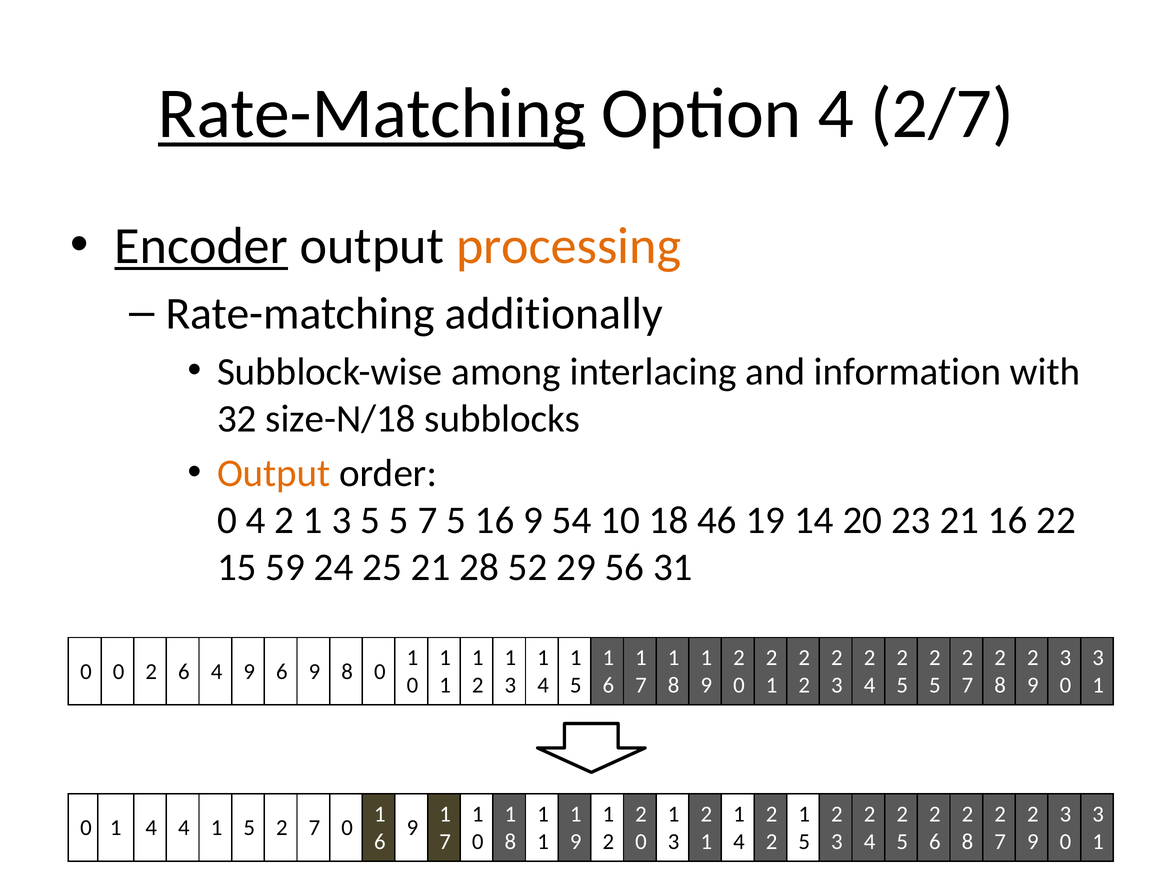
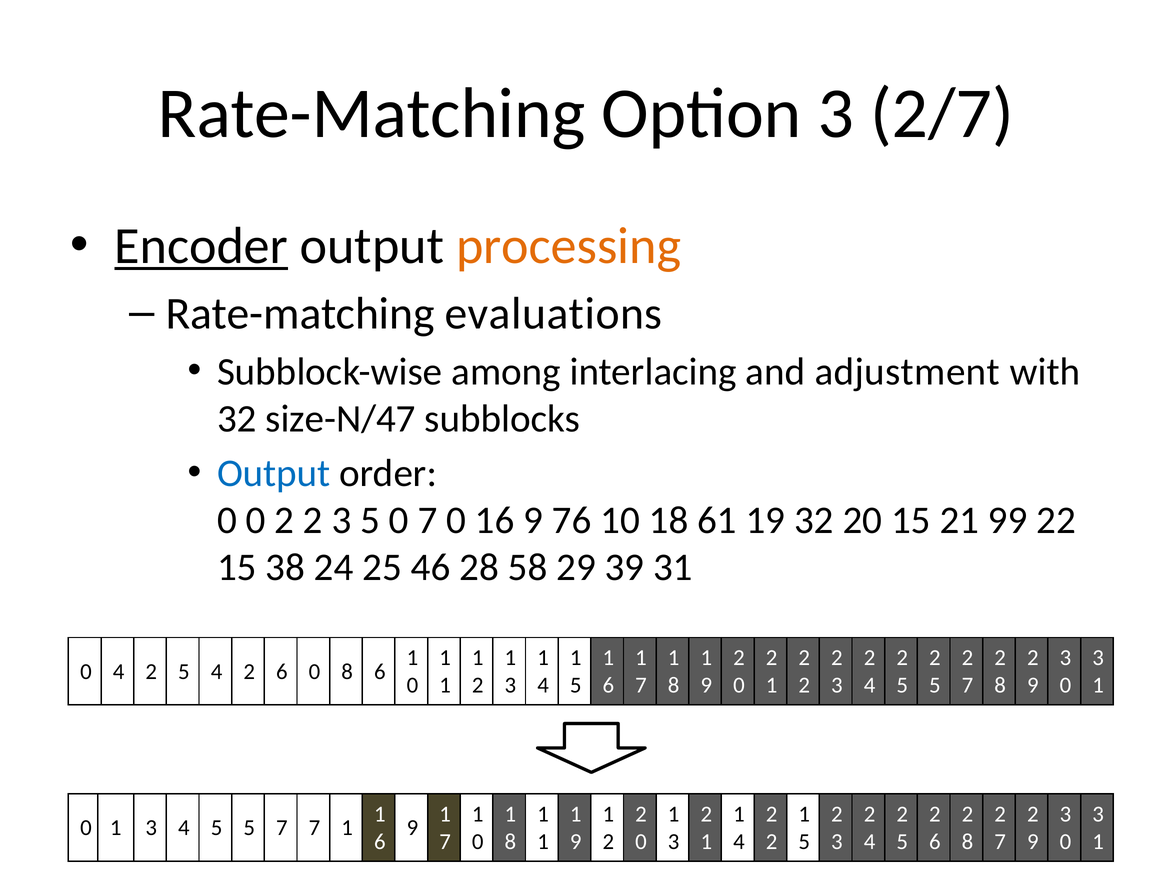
Rate-Matching underline: present -> none (372, 114)
Option 4: 4 -> 3 (836, 114)
additionally: additionally -> evaluations (554, 313)
information: information -> adjustment (907, 372)
size-N/18: size-N/18 -> size-N/47 (341, 419)
Output colour: orange -> blue (274, 473)
0 4: 4 -> 0 (255, 520)
1: 1 -> 2 (313, 520)
5 5: 5 -> 0 (399, 520)
7 5: 5 -> 0 (456, 520)
54: 54 -> 76 (572, 520)
46: 46 -> 61 (717, 520)
19 14: 14 -> 32 (814, 520)
20 23: 23 -> 15 (911, 520)
21 16: 16 -> 99 (1008, 520)
59: 59 -> 38 (285, 567)
25 21: 21 -> 46 (431, 567)
52: 52 -> 58 (527, 567)
56: 56 -> 39 (624, 567)
0 0: 0 -> 4 (119, 671)
6: 6 -> 5 (184, 671)
9: 9 -> 2 (249, 671)
9: 9 -> 0 (314, 671)
8 0: 0 -> 6 (380, 671)
4: 4 -> 3 (151, 828)
1: 1 -> 5 (217, 828)
2: 2 -> 7 (282, 828)
0: 0 -> 1 (347, 828)
